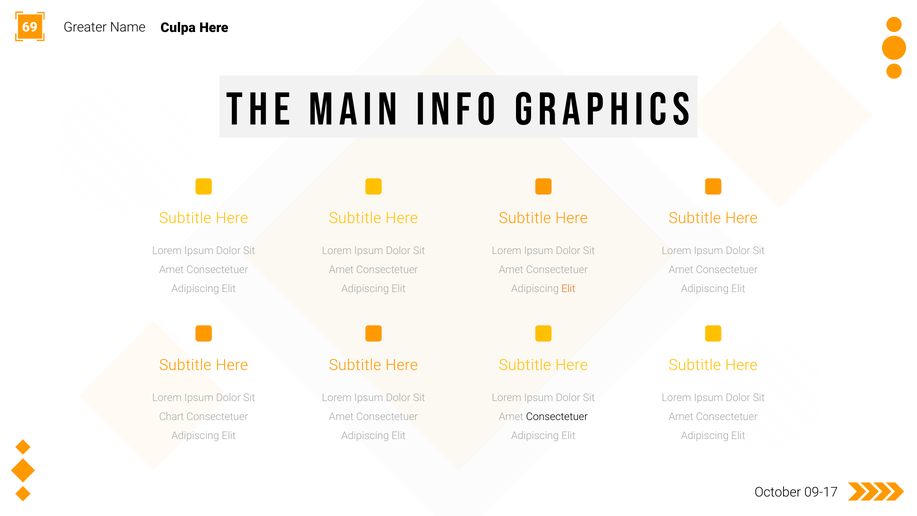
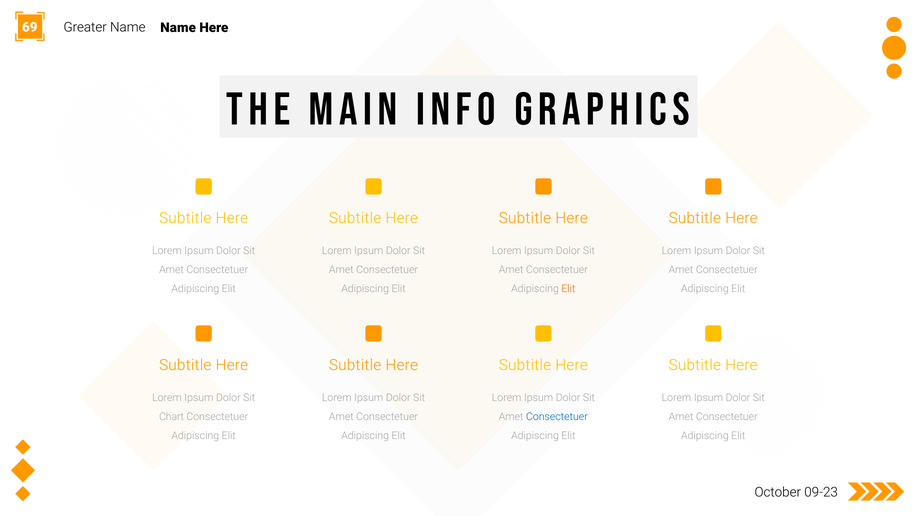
69 Culpa: Culpa -> Name (178, 28)
Consectetuer colour: black -> blue (557, 417)
09-17: 09-17 -> 09-23 (821, 492)
